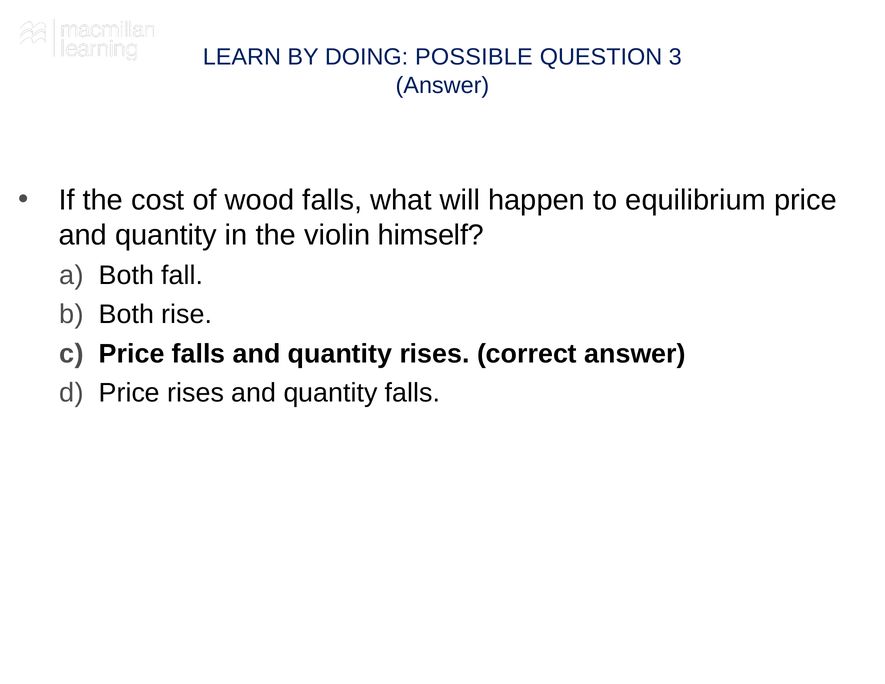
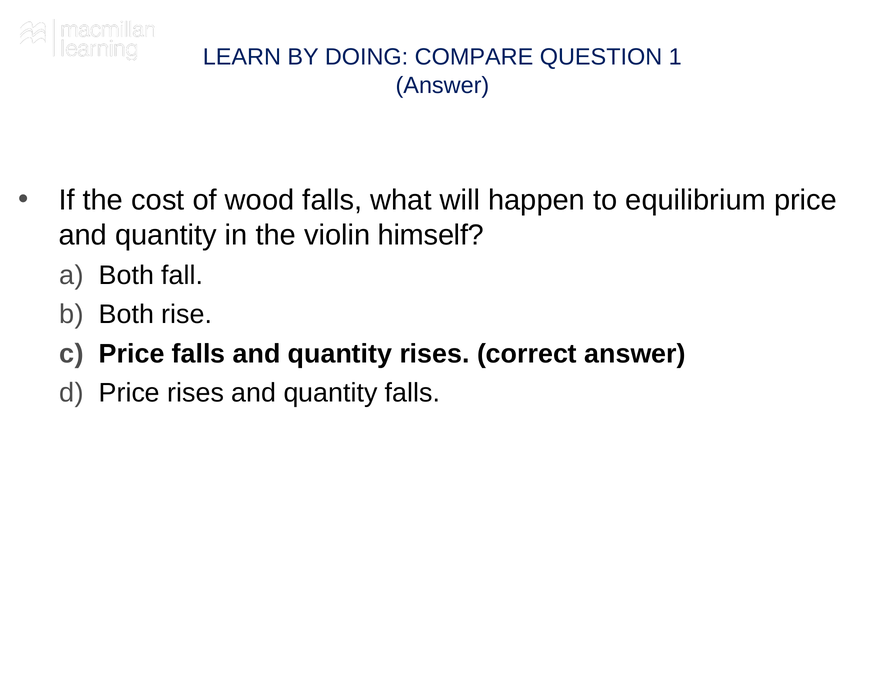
POSSIBLE: POSSIBLE -> COMPARE (474, 57)
3: 3 -> 1 (675, 57)
